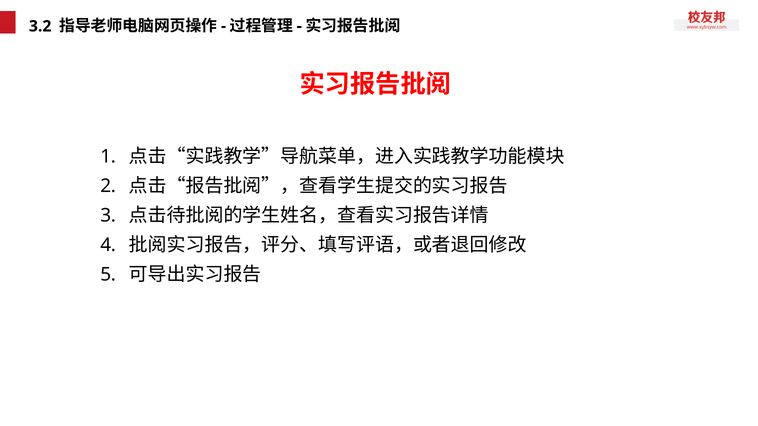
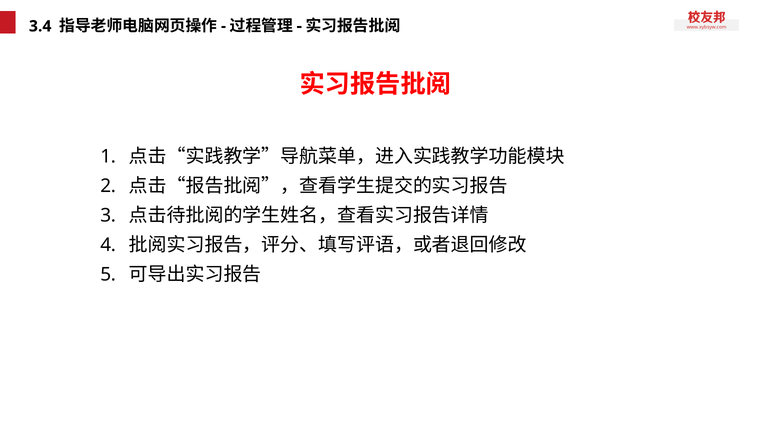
3.2: 3.2 -> 3.4 (40, 26)
